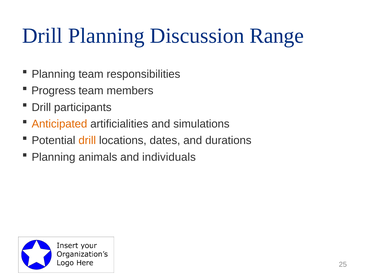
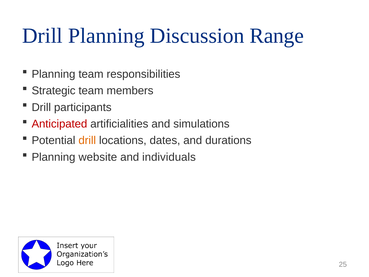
Progress: Progress -> Strategic (54, 91)
Anticipated colour: orange -> red (59, 124)
animals: animals -> website (98, 157)
